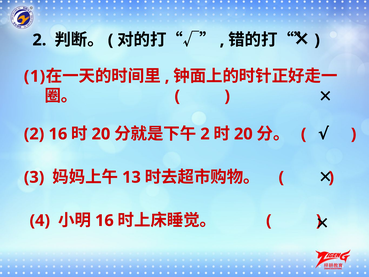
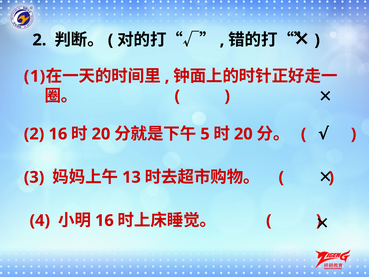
2: 2 -> 5 (205, 134)
